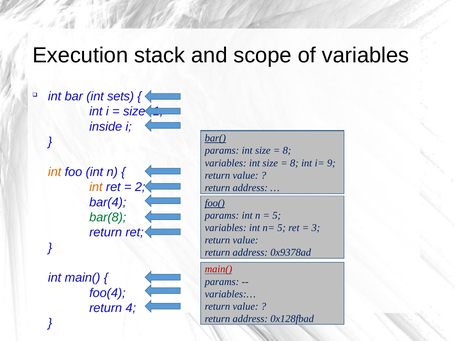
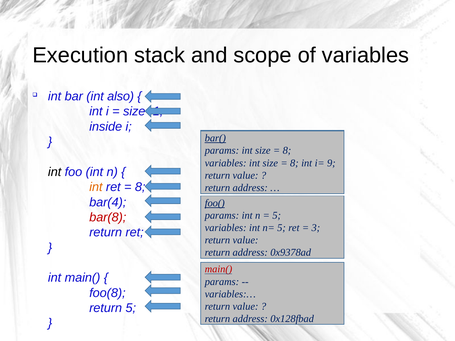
sets: sets -> also (121, 96)
int colour: orange -> black (55, 172)
2: 2 -> 8 (140, 187)
bar(8 colour: green -> red (108, 217)
foo(4: foo(4 -> foo(8 (107, 293)
return 4: 4 -> 5 (131, 308)
